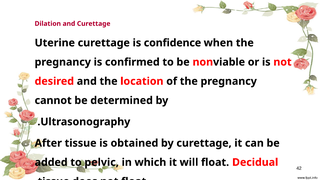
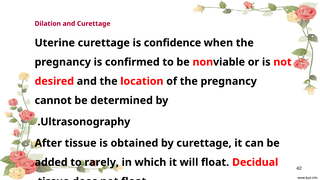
pelvic: pelvic -> rarely (102, 162)
